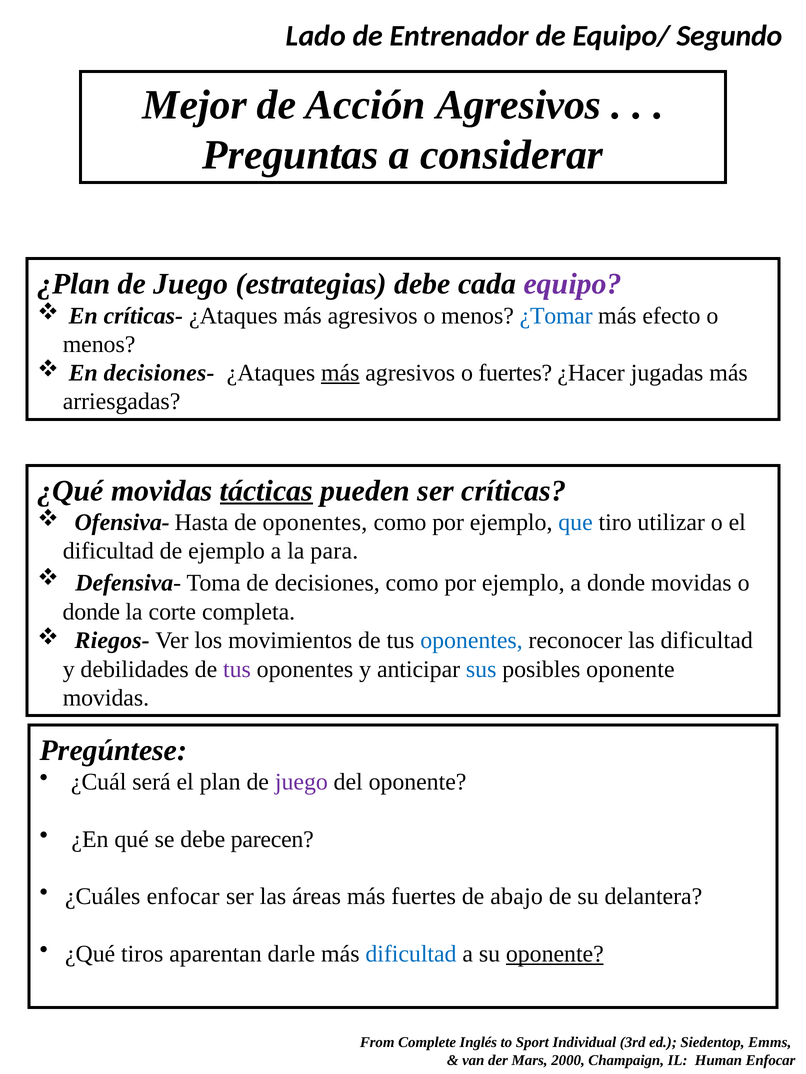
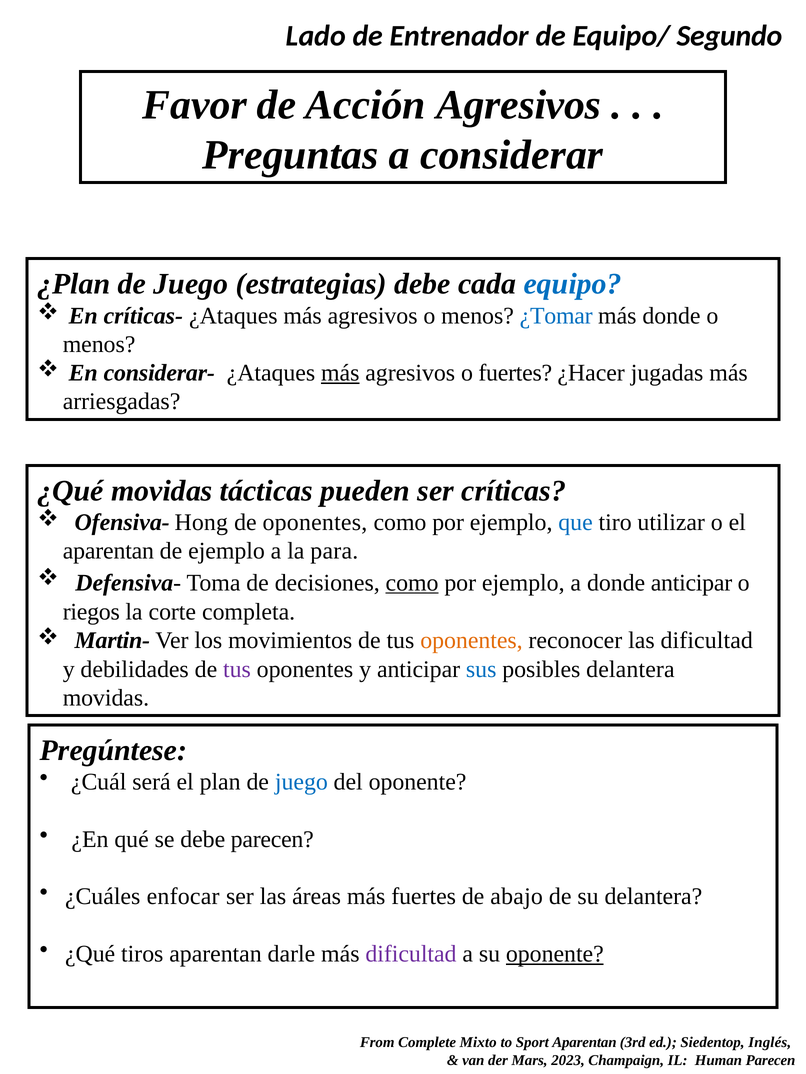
Mejor: Mejor -> Favor (195, 105)
equipo colour: purple -> blue (573, 284)
más efecto: efecto -> donde (671, 316)
decisiones-: decisiones- -> considerar- (159, 373)
tácticas underline: present -> none (266, 491)
Hasta: Hasta -> Hong (201, 523)
dificultad: dificultad -> aparentan (108, 551)
como underline: none -> present (412, 583)
donde movidas: movidas -> anticipar (691, 583)
donde: donde -> riegos (91, 612)
Riegos-: Riegos- -> Martin- (112, 641)
oponentes colour: blue -> orange (471, 641)
posibles oponente: oponente -> delantera (630, 670)
juego colour: purple -> blue (301, 783)
dificultad colour: blue -> purple (411, 954)
Inglés: Inglés -> Mixto (478, 1043)
Sport Individual: Individual -> Aparentan (584, 1043)
Emms: Emms -> Inglés (770, 1043)
2000: 2000 -> 2023 (568, 1061)
Human Enfocar: Enfocar -> Parecen (771, 1061)
